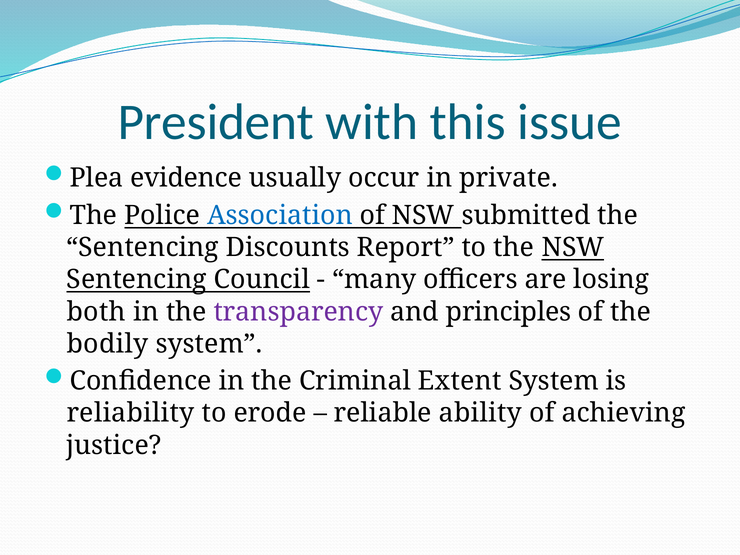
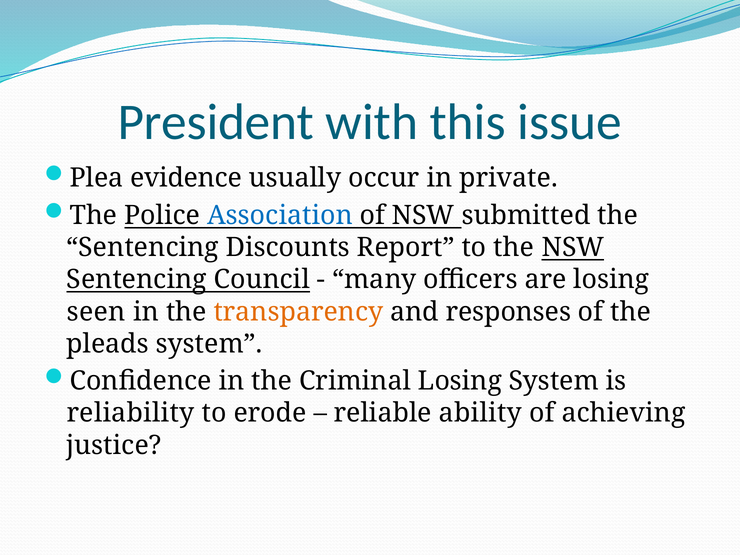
both: both -> seen (96, 312)
transparency colour: purple -> orange (298, 312)
principles: principles -> responses (508, 312)
bodily: bodily -> pleads (108, 344)
Criminal Extent: Extent -> Losing (460, 381)
